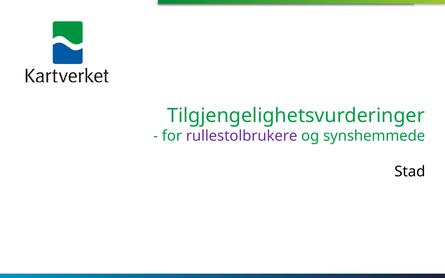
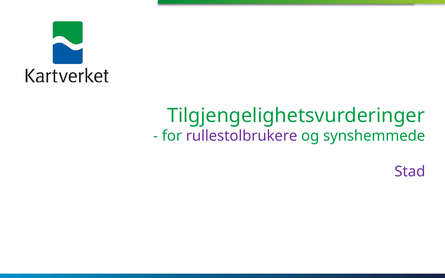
Stad colour: black -> purple (410, 172)
